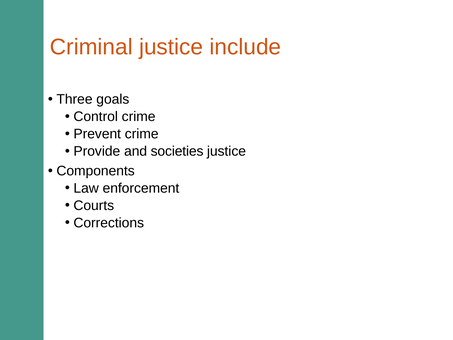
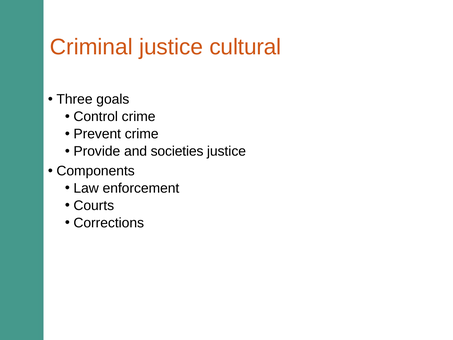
include: include -> cultural (245, 47)
